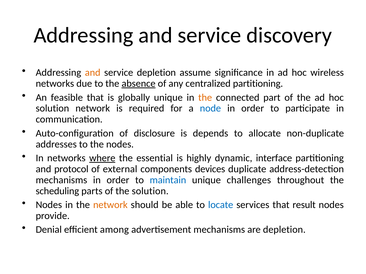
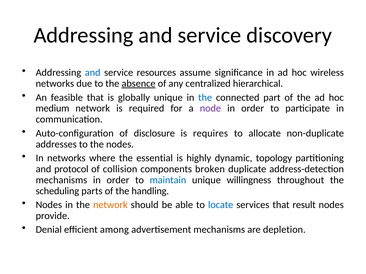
and colour: orange -> blue (93, 73)
service depletion: depletion -> resources (156, 73)
centralized partitioning: partitioning -> hierarchical (258, 84)
the colour: orange -> blue (205, 98)
solution: solution -> medium (52, 109)
node colour: blue -> purple (210, 109)
depends: depends -> requires (210, 133)
where underline: present -> none (102, 158)
interface: interface -> topology (274, 158)
external: external -> collision (120, 169)
devices: devices -> broken (210, 169)
challenges: challenges -> willingness (249, 180)
the solution: solution -> handling (150, 191)
